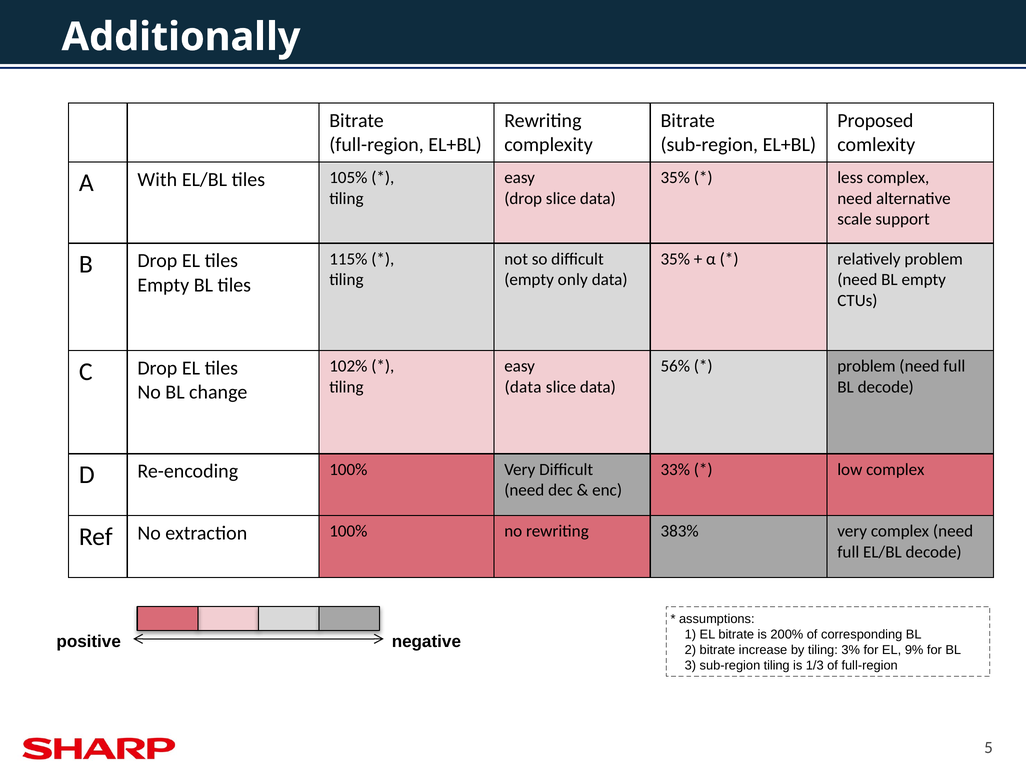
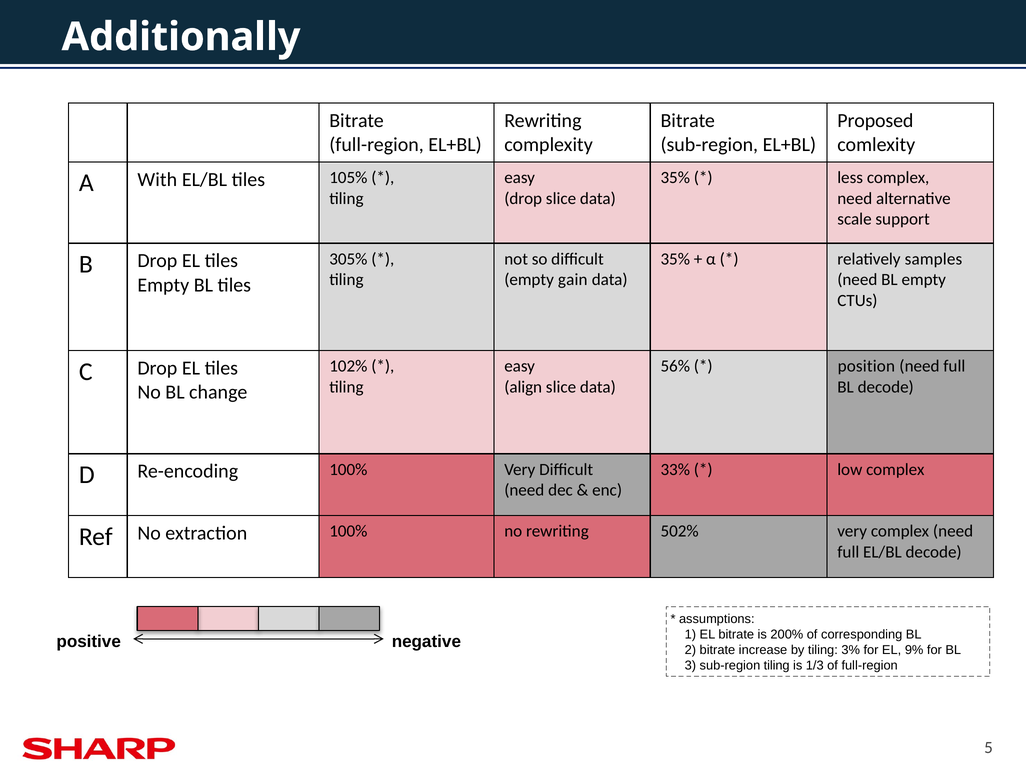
115%: 115% -> 305% (348, 259)
relatively problem: problem -> samples (933, 259)
only: only -> gain (573, 280)
problem: problem -> position (866, 366)
data: data -> align (523, 387)
383%: 383% -> 502% (680, 532)
